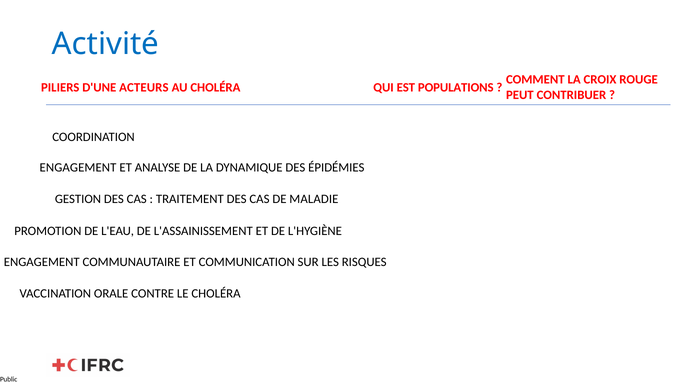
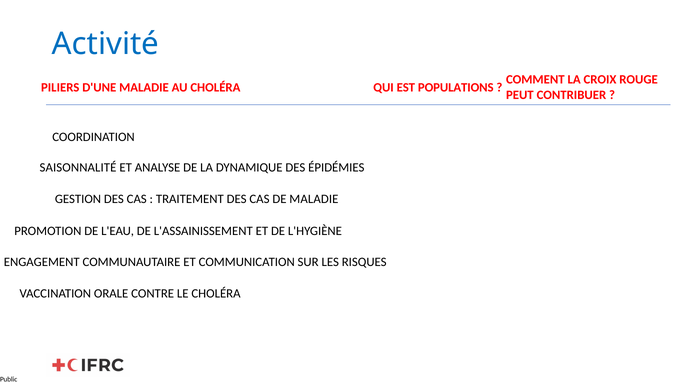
D'UNE ACTEURS: ACTEURS -> MALADIE (144, 87)
ENGAGEMENT: ENGAGEMENT -> SAISONNALITÉ (78, 168)
